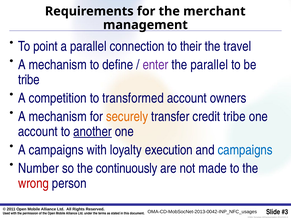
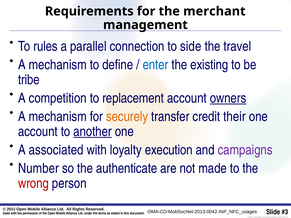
point: point -> rules (45, 46)
their: their -> side (191, 46)
enter colour: purple -> blue (155, 65)
the parallel: parallel -> existing (209, 65)
transformed: transformed -> replacement (133, 98)
owners underline: none -> present (228, 98)
credit tribe: tribe -> their (234, 117)
A campaigns: campaigns -> associated (56, 150)
campaigns colour: blue -> purple (245, 150)
continuously: continuously -> authenticate (127, 169)
